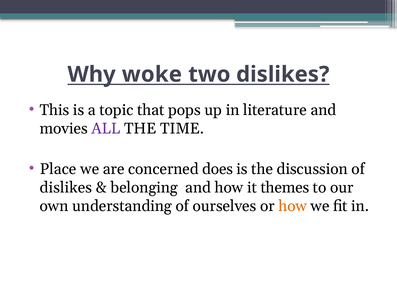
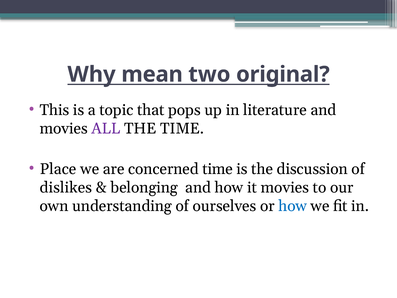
woke: woke -> mean (152, 74)
two dislikes: dislikes -> original (283, 74)
concerned does: does -> time (218, 169)
it themes: themes -> movies (285, 187)
how colour: orange -> blue (293, 206)
